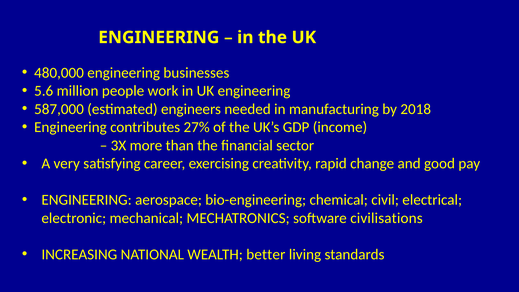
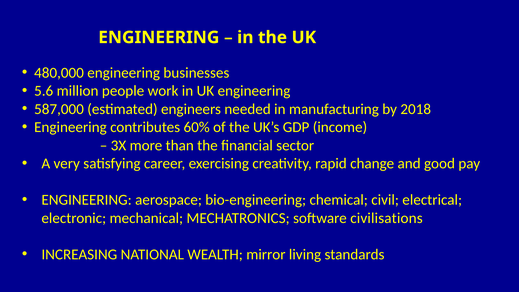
27%: 27% -> 60% (197, 127)
better: better -> mirror (266, 254)
